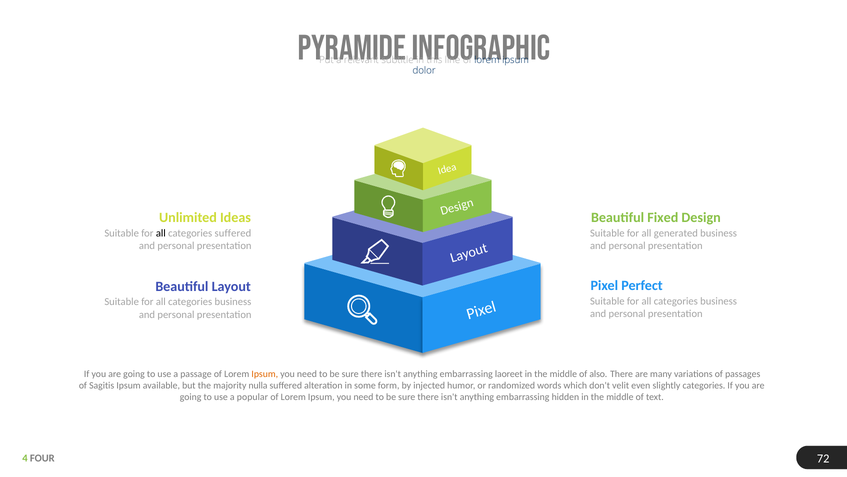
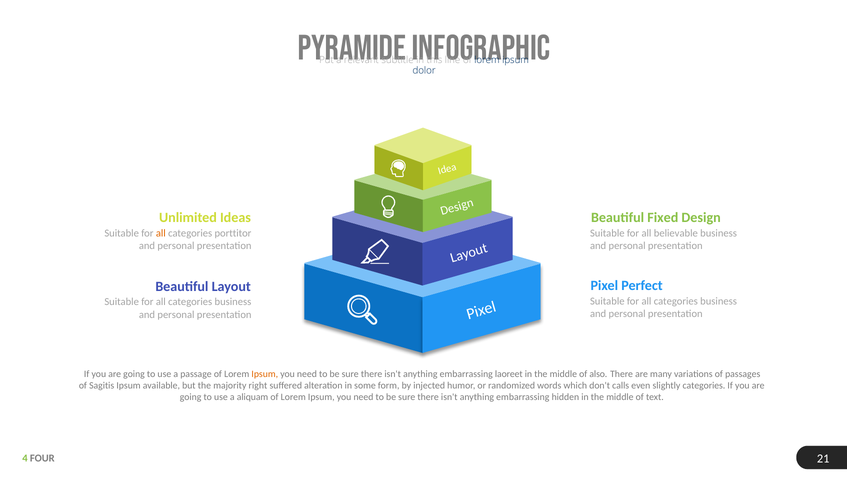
all colour: black -> orange (161, 233)
categories suffered: suffered -> porttitor (233, 233)
generated: generated -> believable (676, 233)
nulla: nulla -> right (258, 385)
velit: velit -> calls (621, 385)
popular: popular -> aliquam (253, 397)
72: 72 -> 21 (823, 458)
